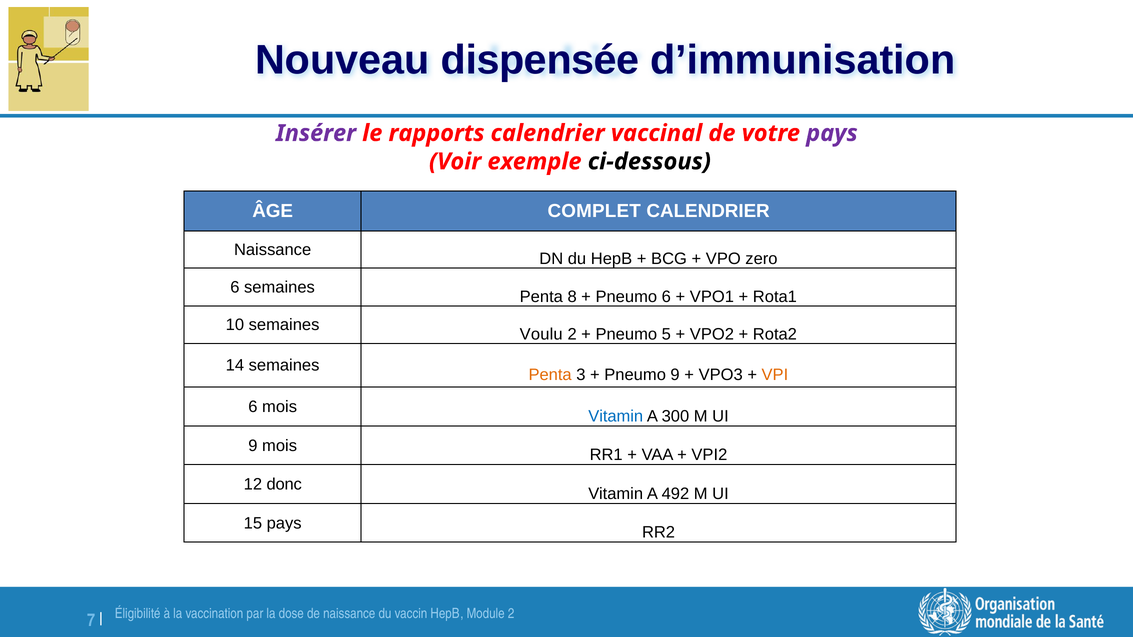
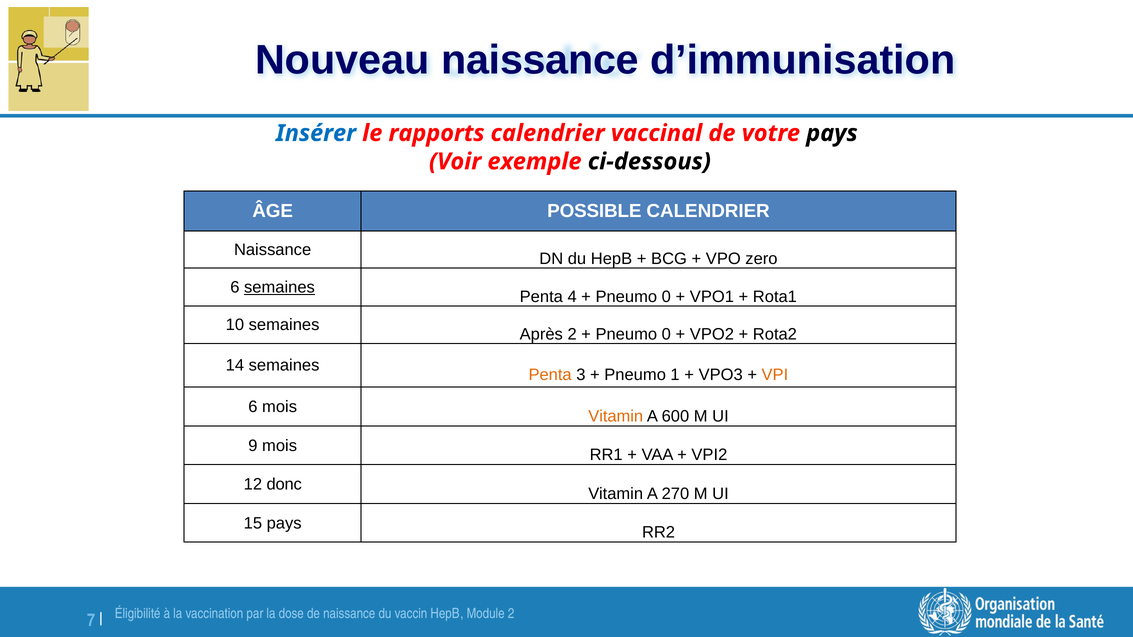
Nouveau dispensée: dispensée -> naissance (540, 60)
Insérer colour: purple -> blue (316, 133)
pays colour: purple -> black (832, 133)
COMPLET: COMPLET -> POSSIBLE (594, 211)
semaines underline: none -> present (279, 287)
8: 8 -> 4 (572, 297)
6: 6 -> 0 (666, 297)
Voulu: Voulu -> Après (541, 334)
5: 5 -> 0 (666, 334)
Pneumo 9: 9 -> 1 (675, 375)
Vitamin colour: blue -> orange (616, 416)
300: 300 -> 600 (675, 416)
492: 492 -> 270 (675, 494)
